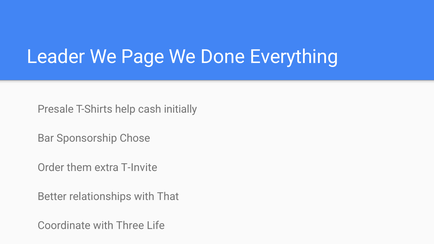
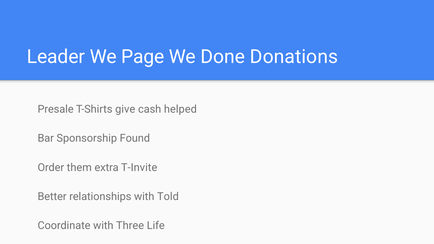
Everything: Everything -> Donations (294, 57)
help: help -> give (125, 109)
initially: initially -> helped (180, 109)
Chose: Chose -> Found (135, 138)
That: That -> Told (168, 197)
